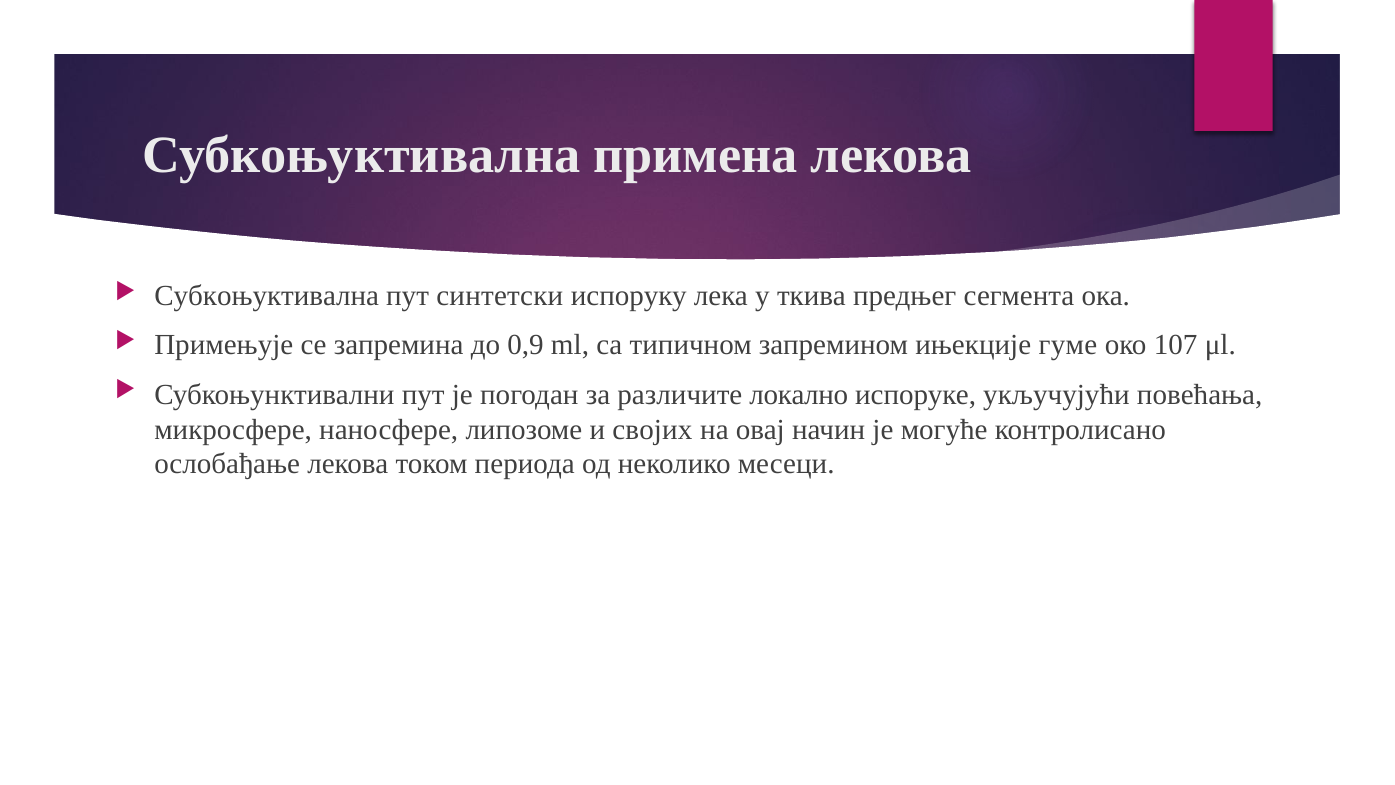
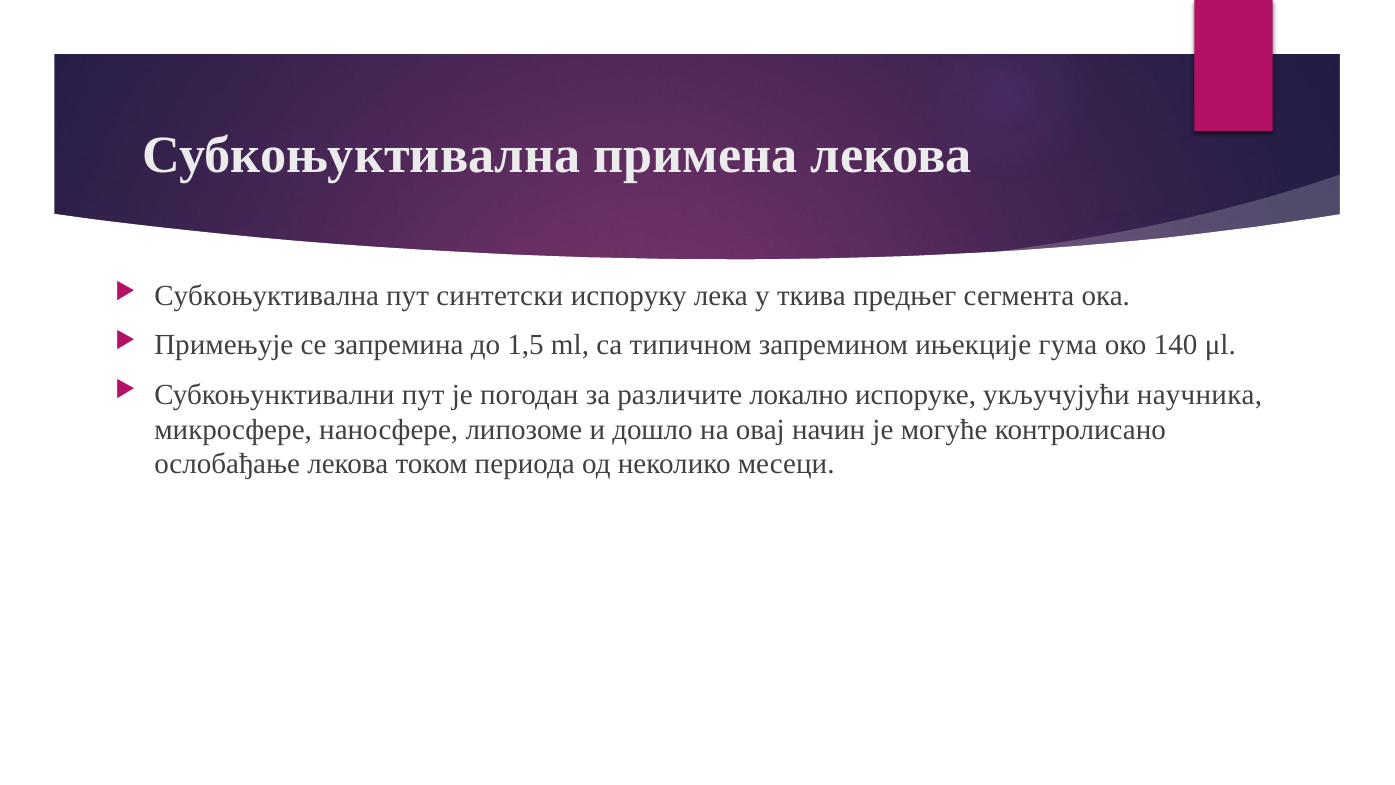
0,9: 0,9 -> 1,5 (526, 345)
гуме: гуме -> гума (1068, 345)
107: 107 -> 140 (1176, 345)
повећања: повећања -> научника (1200, 394)
својих: својих -> дошло (653, 429)
